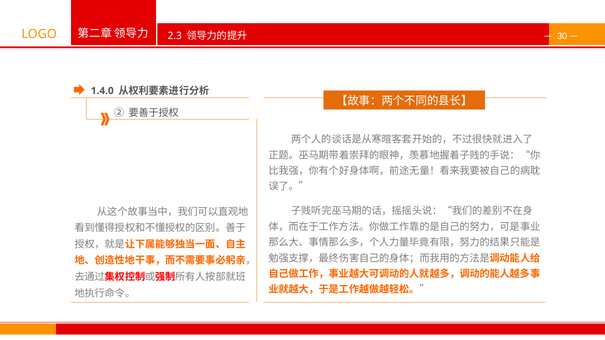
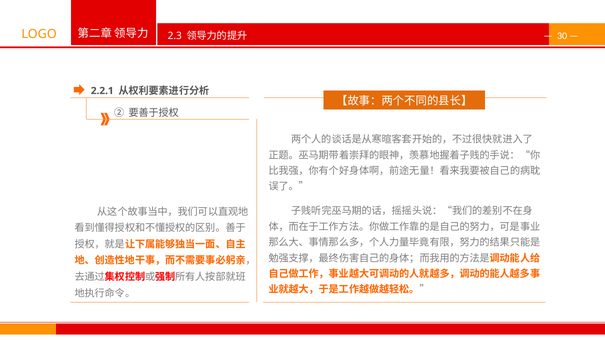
1.4.0: 1.4.0 -> 2.2.1 (102, 91)
